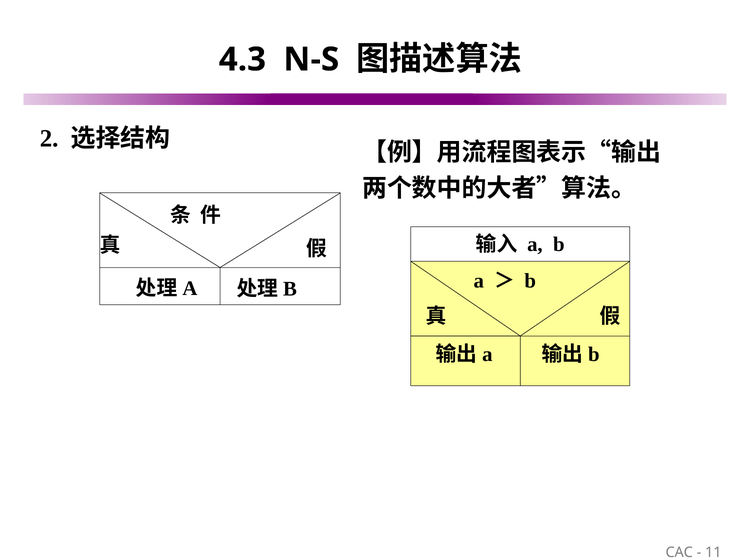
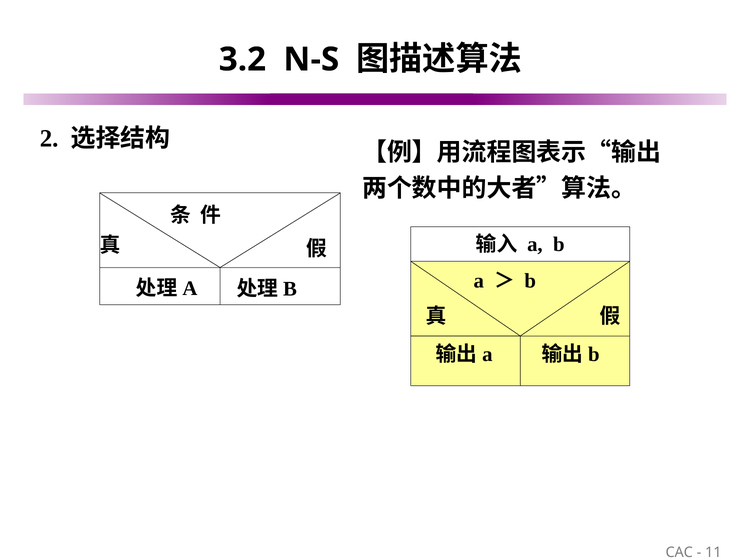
4.3: 4.3 -> 3.2 (242, 59)
